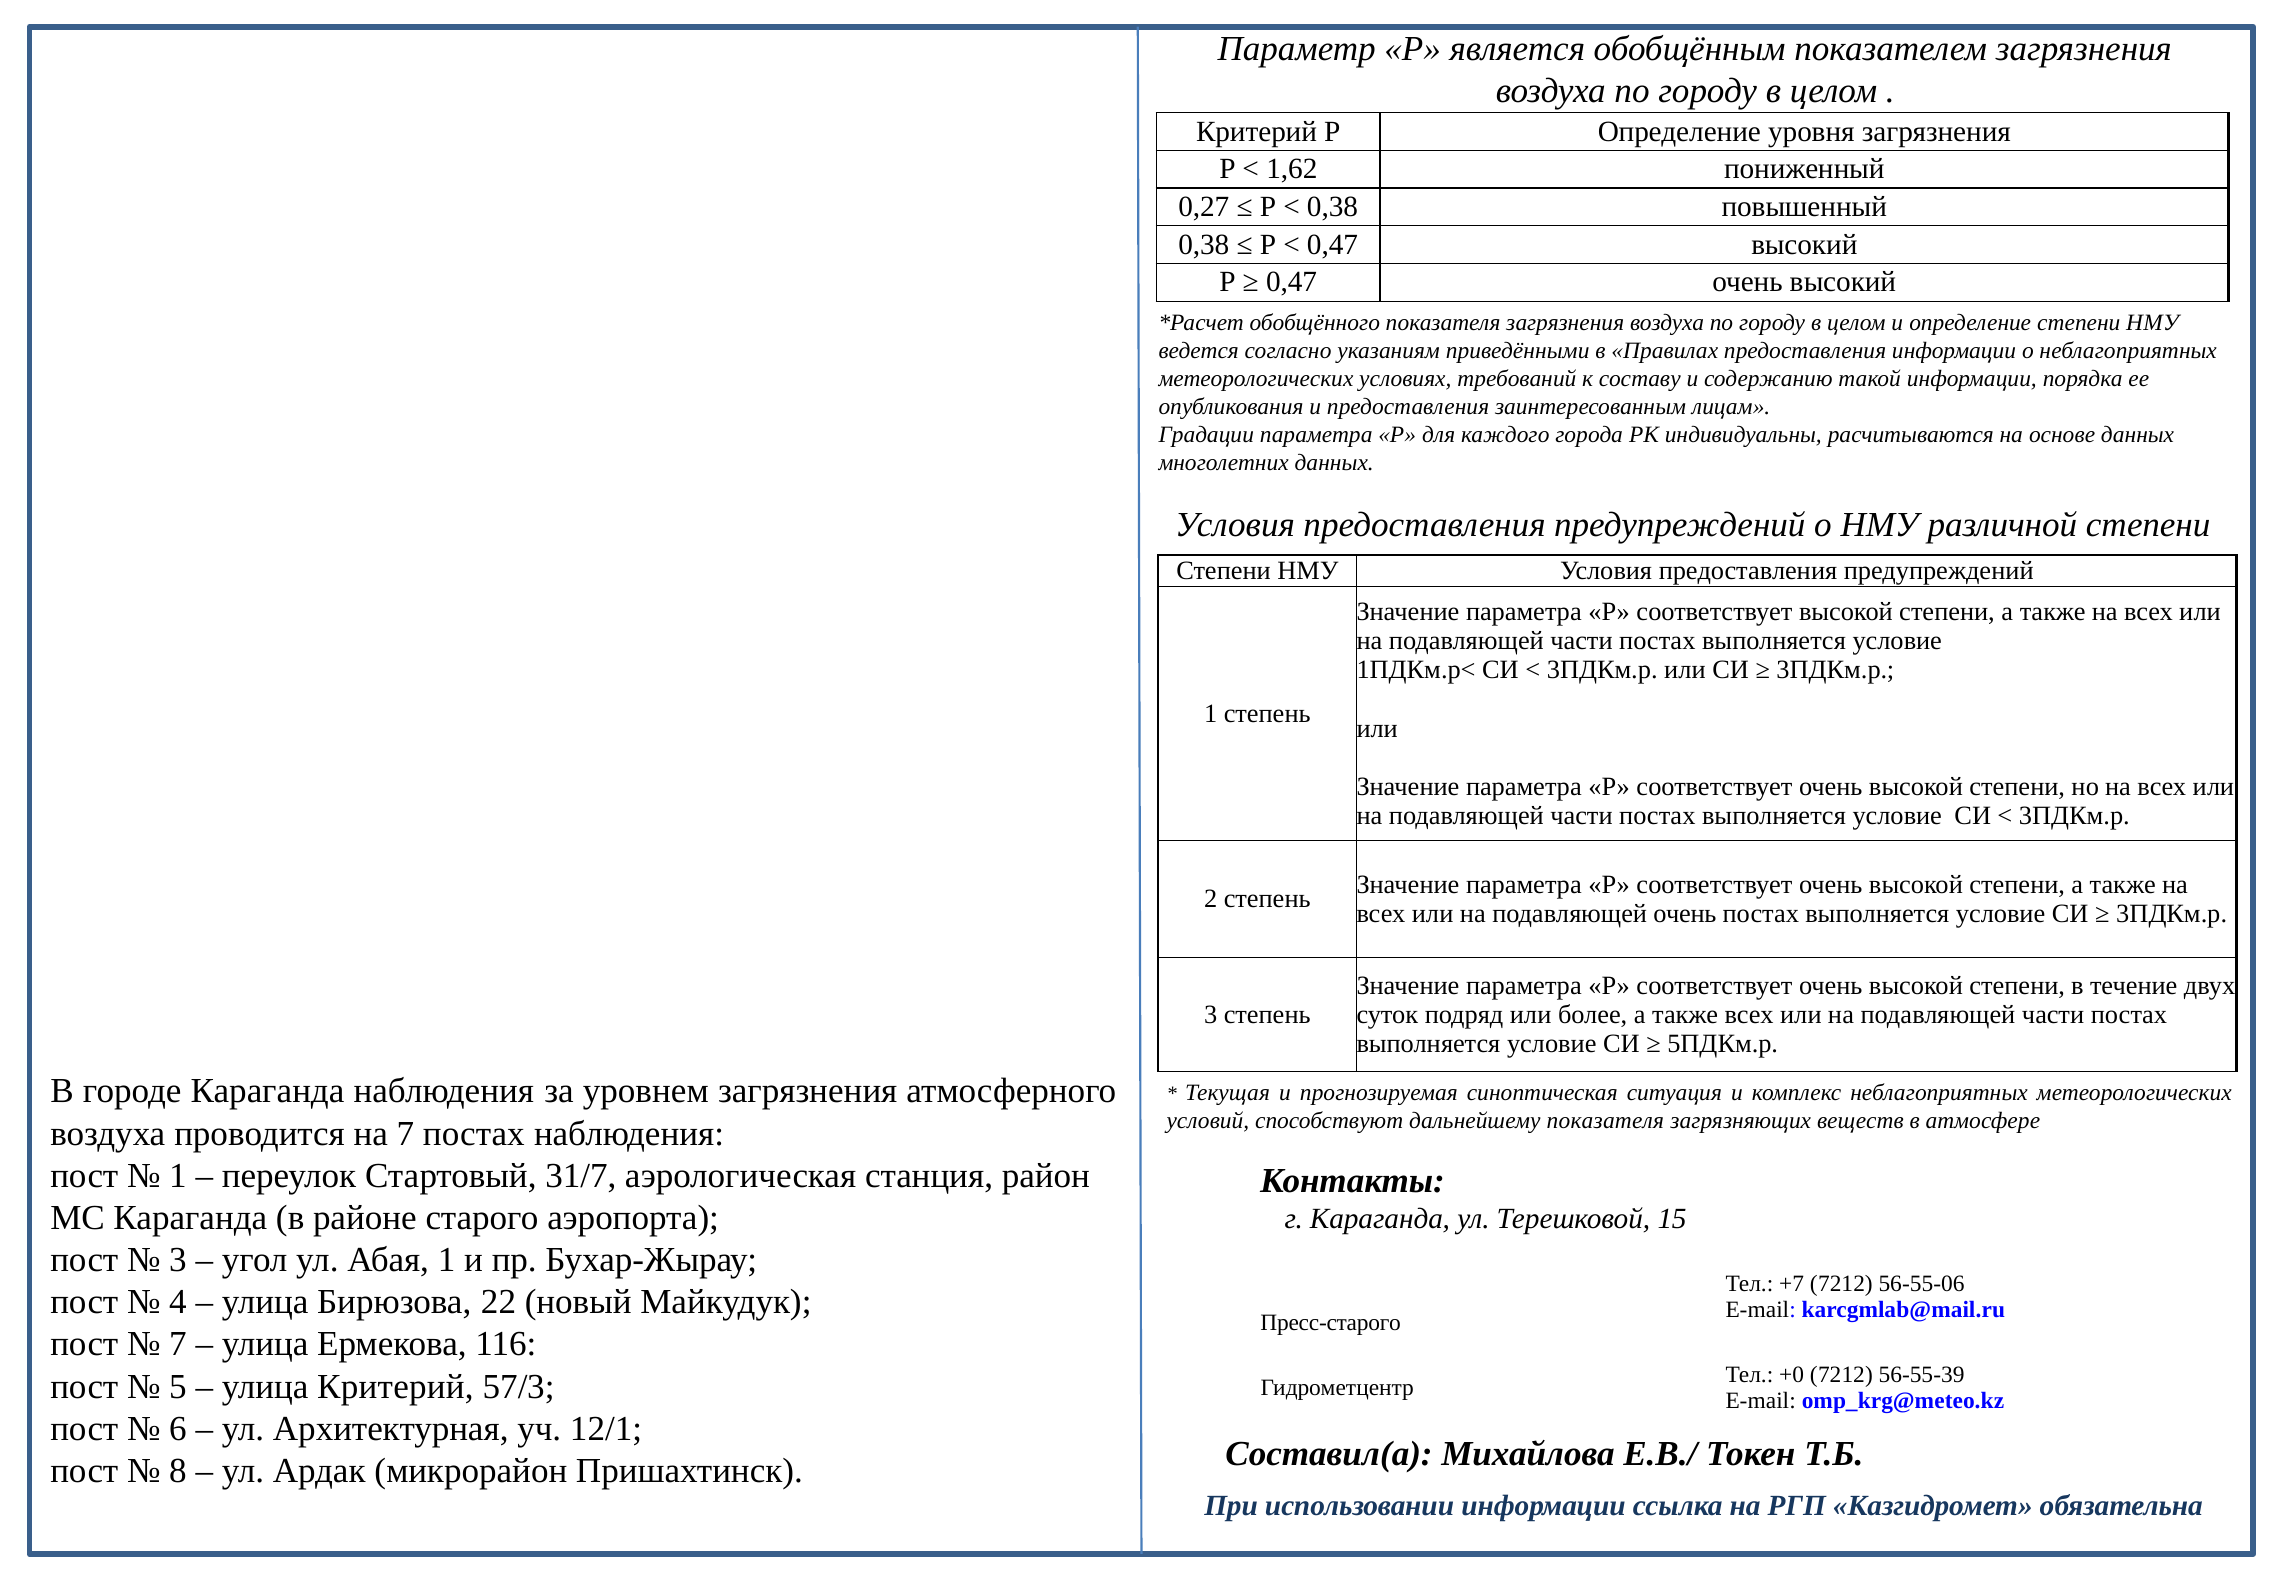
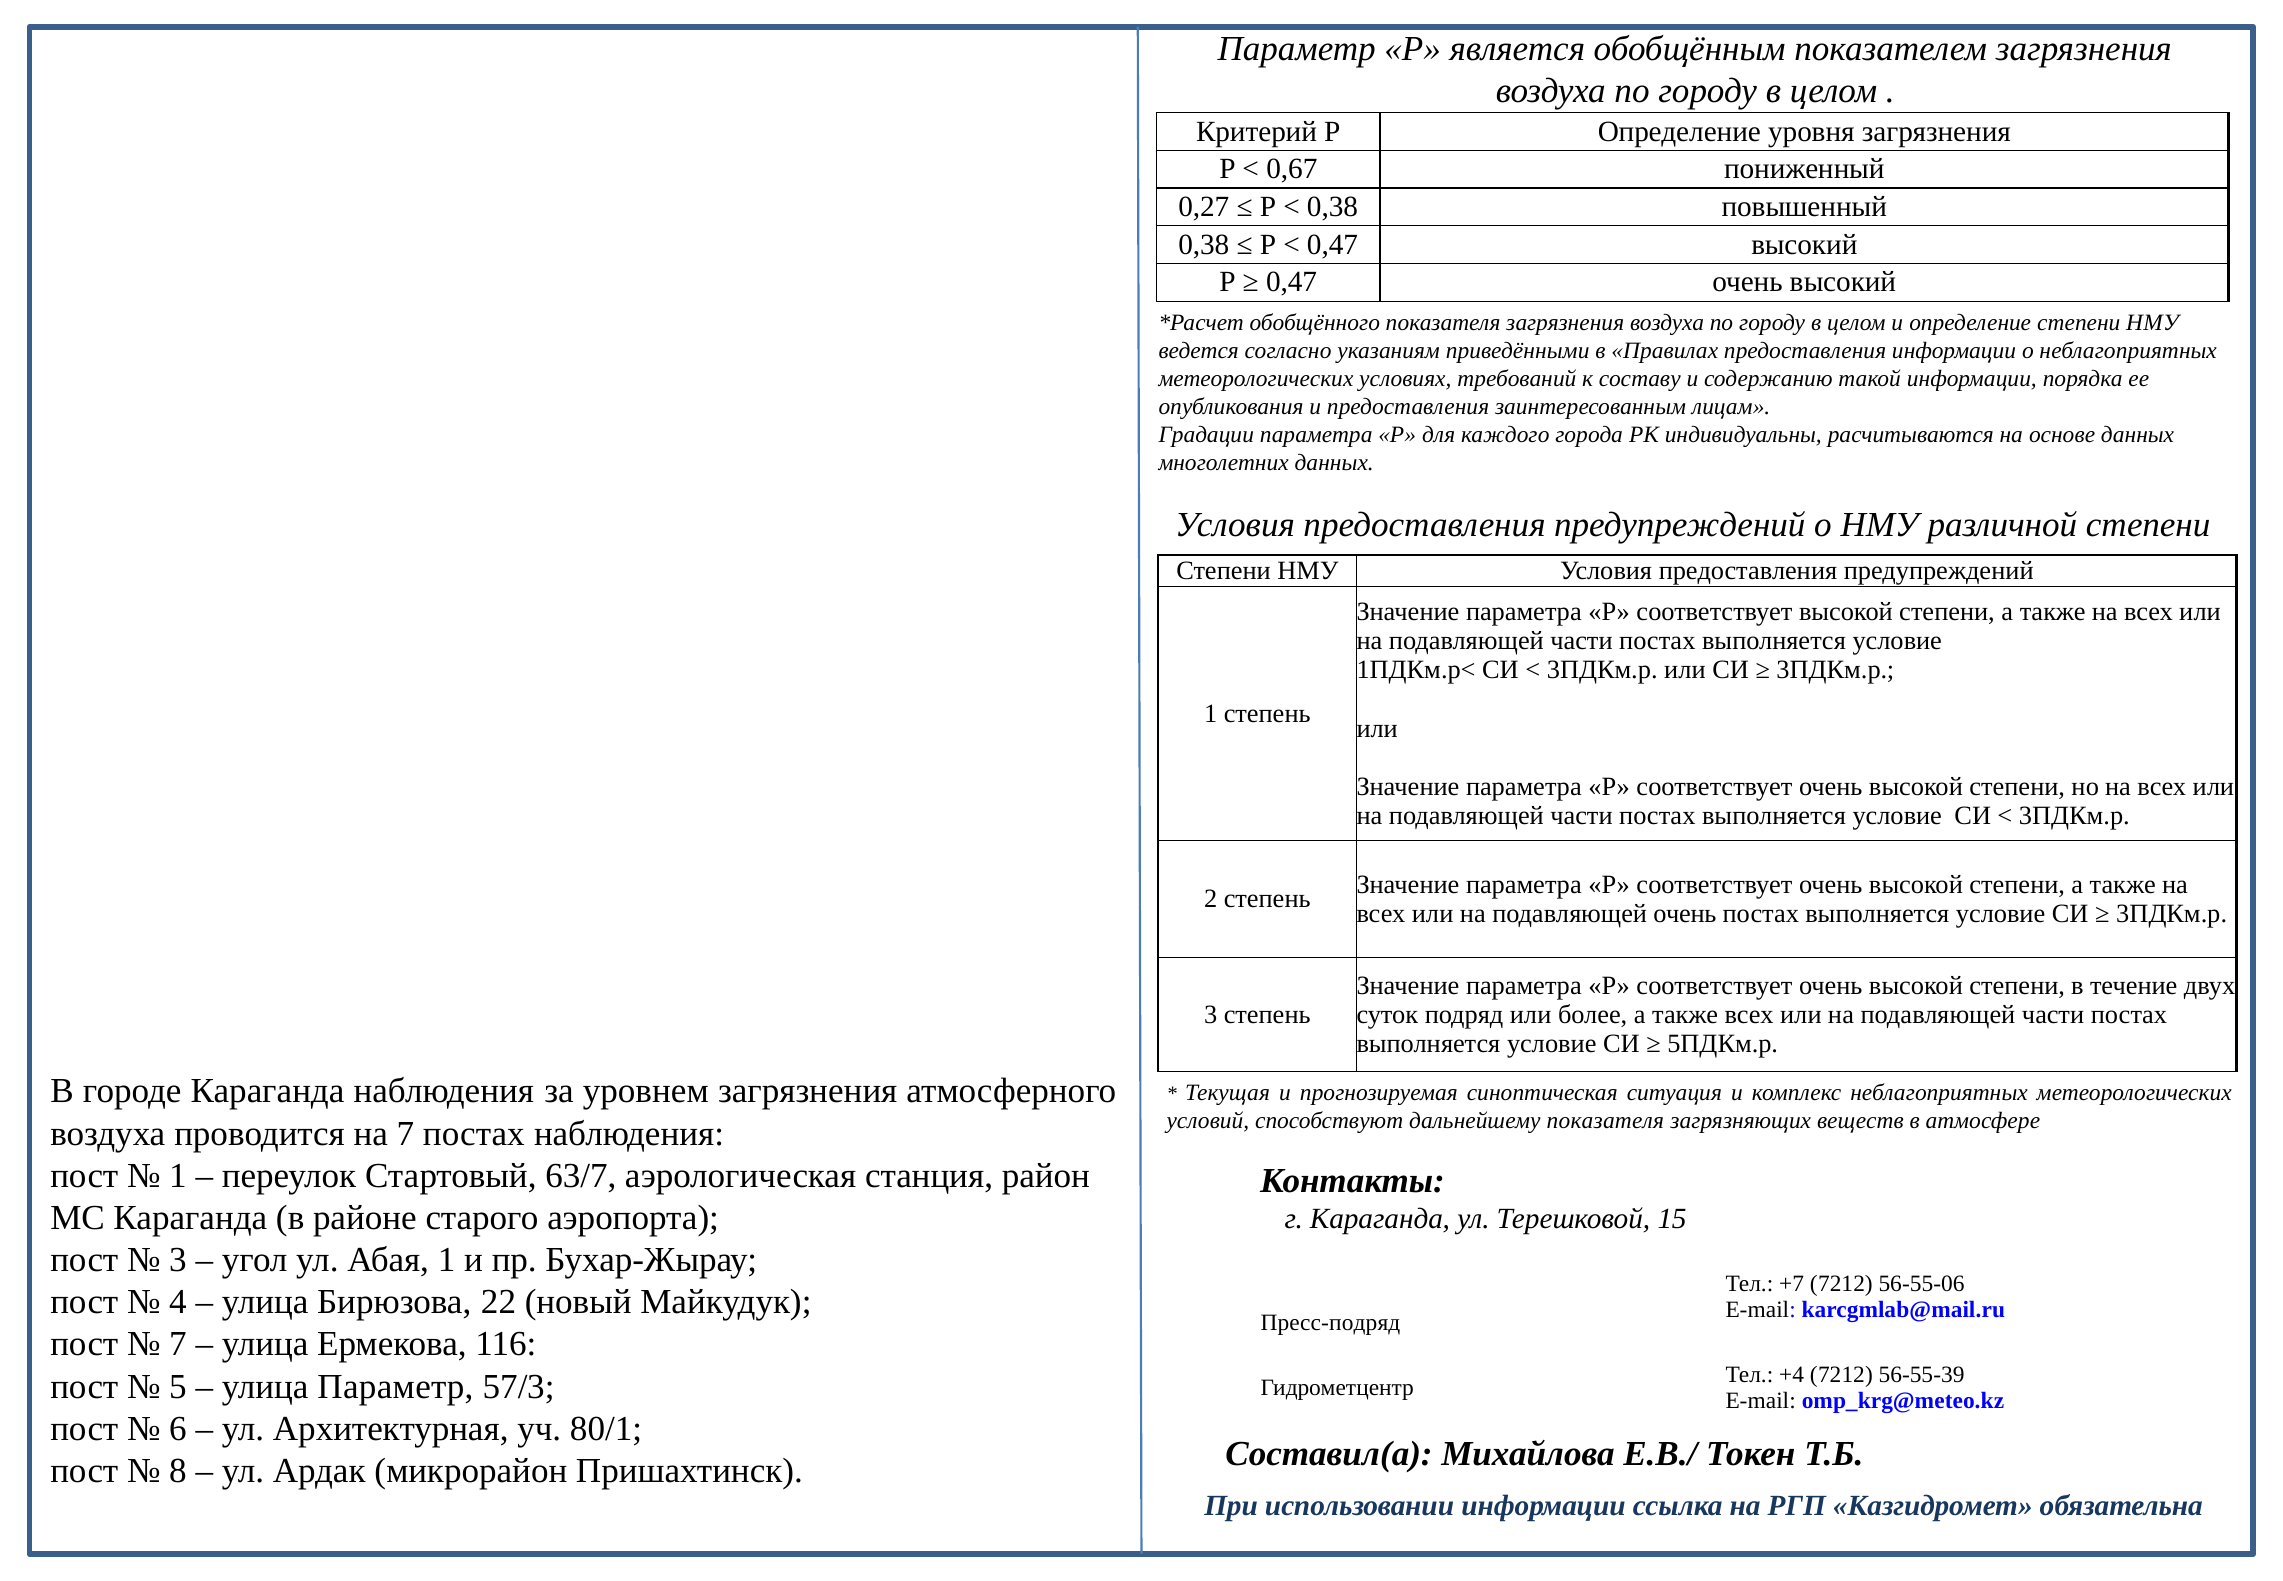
1,62: 1,62 -> 0,67 (1292, 169)
31/7: 31/7 -> 63/7 (581, 1175)
Пресс-старого: Пресс-старого -> Пресс-подряд (1330, 1322)
+0: +0 -> +4 (1792, 1375)
улица Критерий: Критерий -> Параметр (395, 1386)
12/1: 12/1 -> 80/1 (606, 1428)
